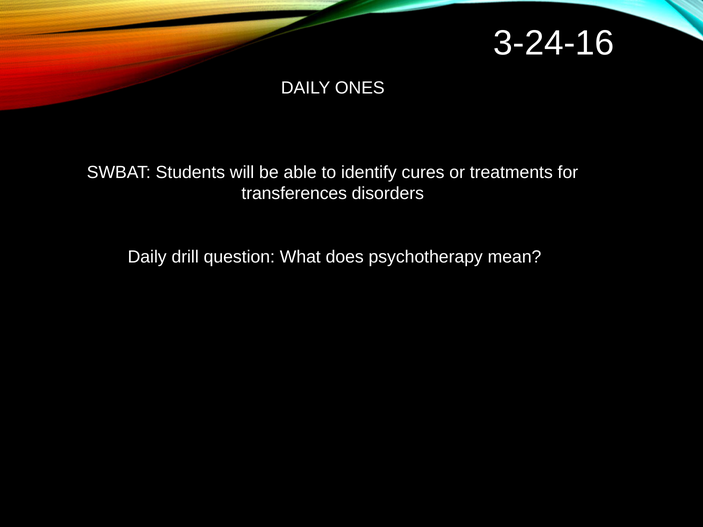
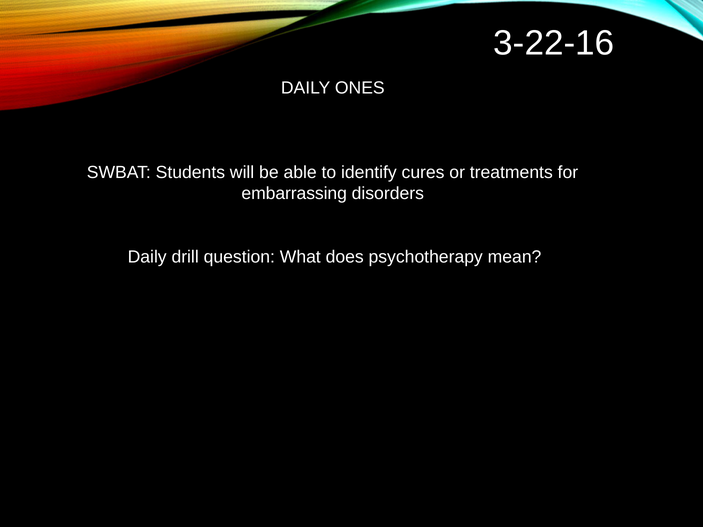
3-24-16: 3-24-16 -> 3-22-16 (554, 43)
transferences: transferences -> embarrassing (294, 194)
